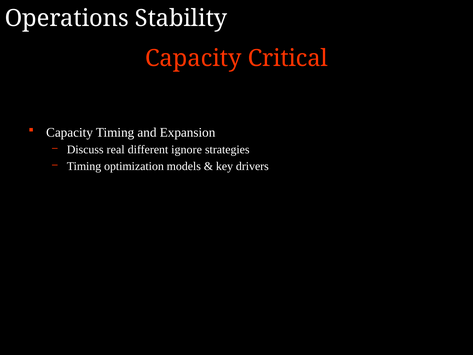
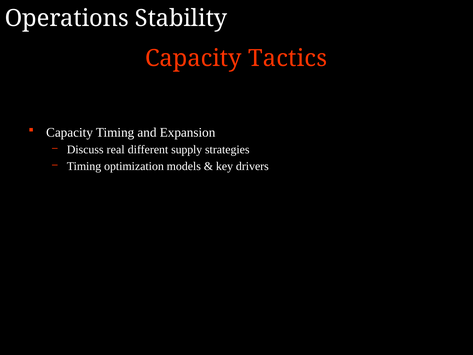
Critical: Critical -> Tactics (288, 58)
ignore: ignore -> supply (187, 149)
